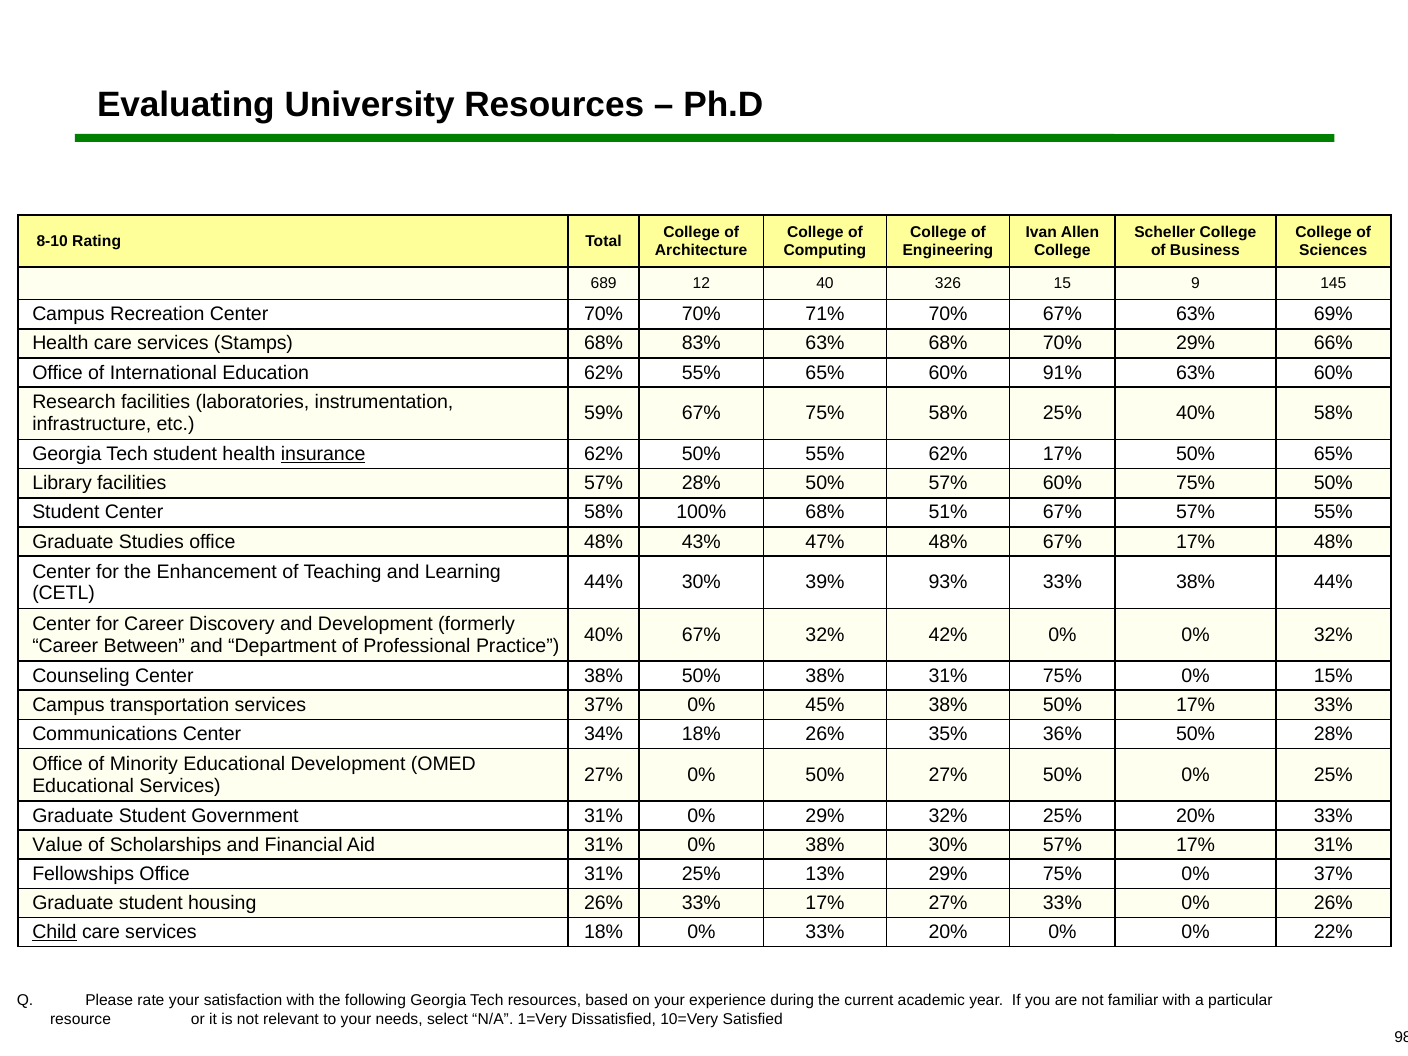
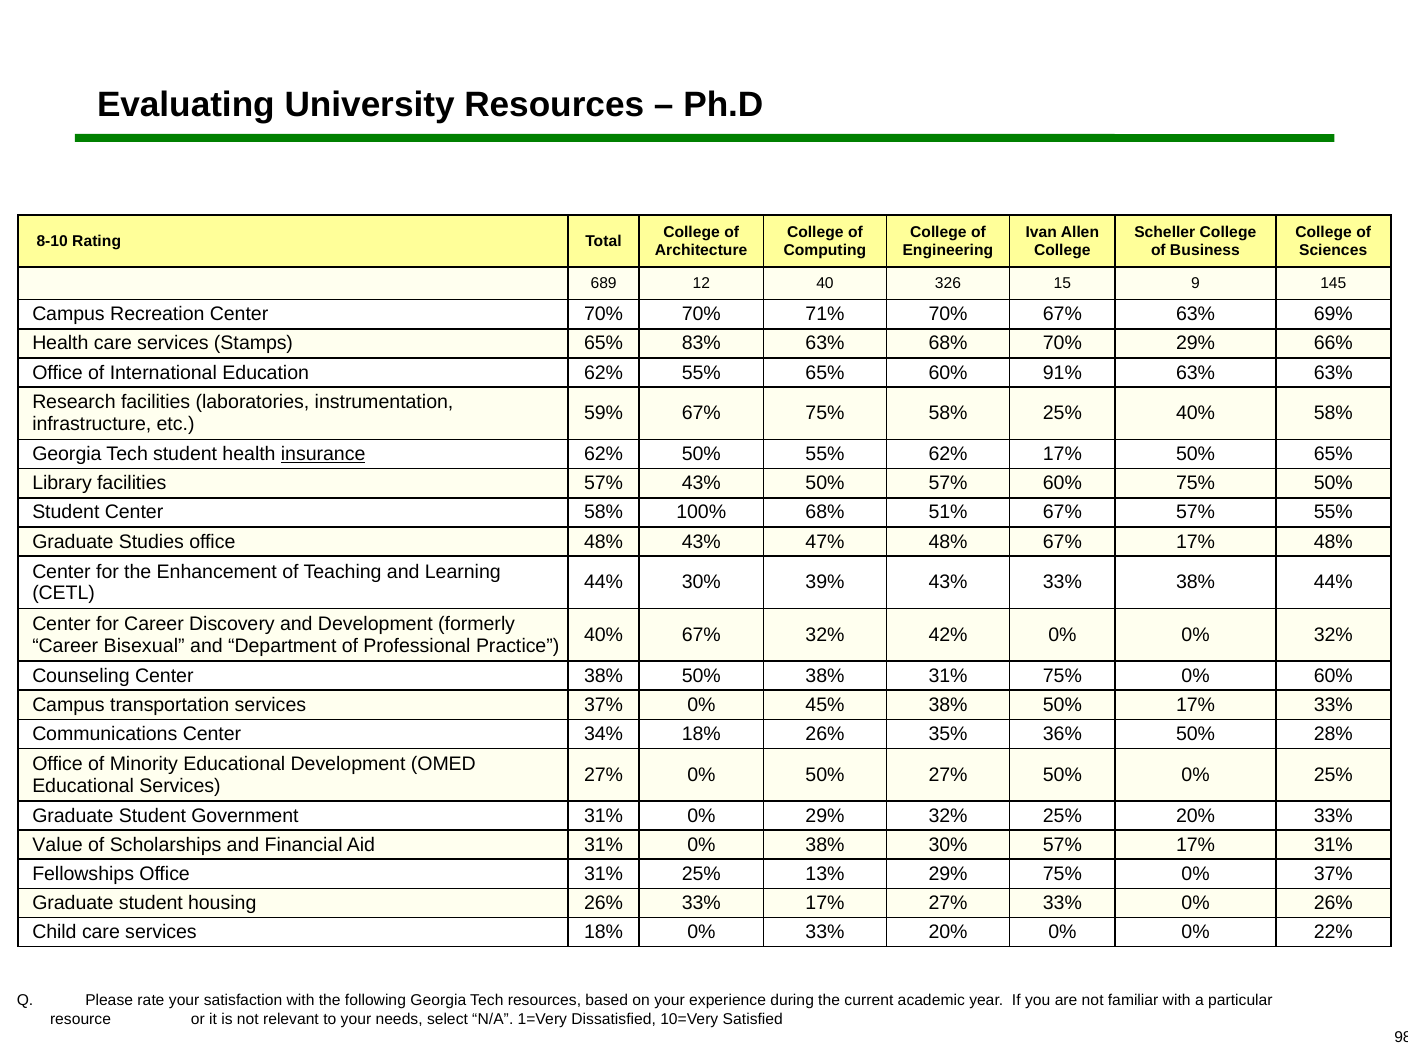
Stamps 68%: 68% -> 65% (604, 343)
63% 60%: 60% -> 63% (1333, 373)
57% 28%: 28% -> 43% (701, 483)
39% 93%: 93% -> 43% (948, 582)
Between: Between -> Bisexual (144, 646)
0% 15%: 15% -> 60% (1333, 676)
Child underline: present -> none (54, 932)
